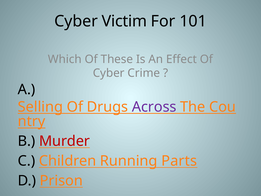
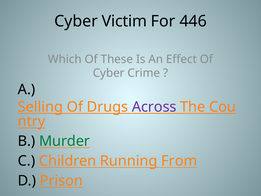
101: 101 -> 446 (193, 21)
Murder colour: red -> green (64, 141)
Parts: Parts -> From (179, 161)
